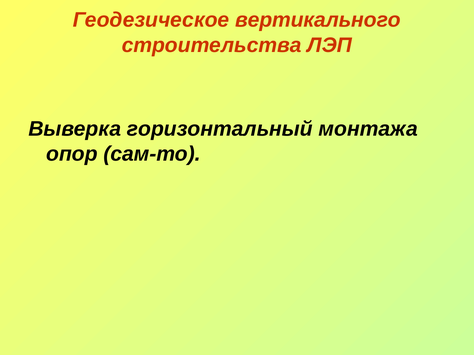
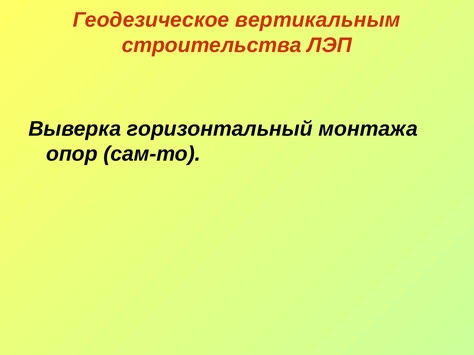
вертикального: вертикального -> вертикальным (318, 20)
